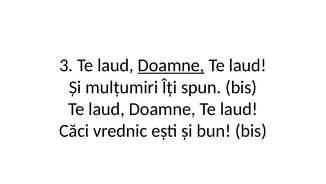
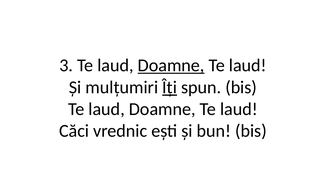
Îți underline: none -> present (170, 87)
